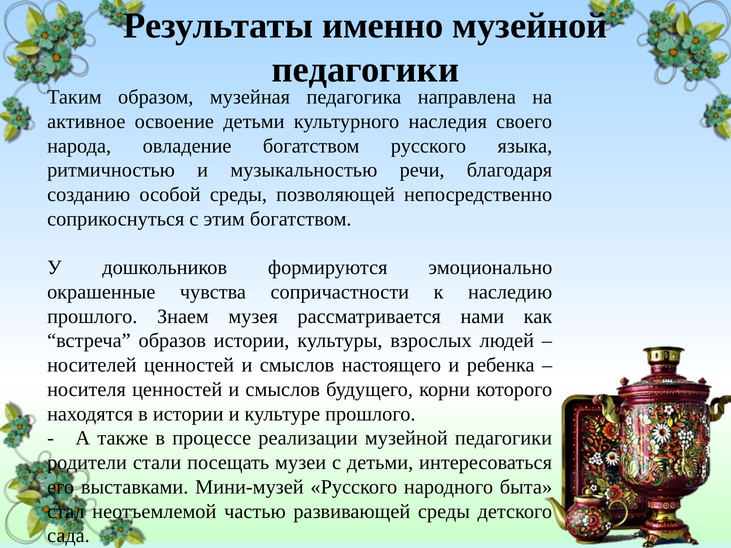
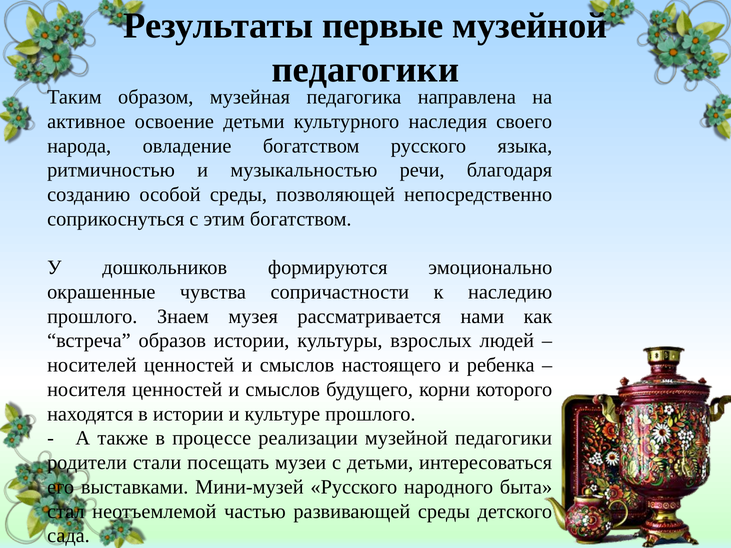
именно: именно -> первые (383, 26)
